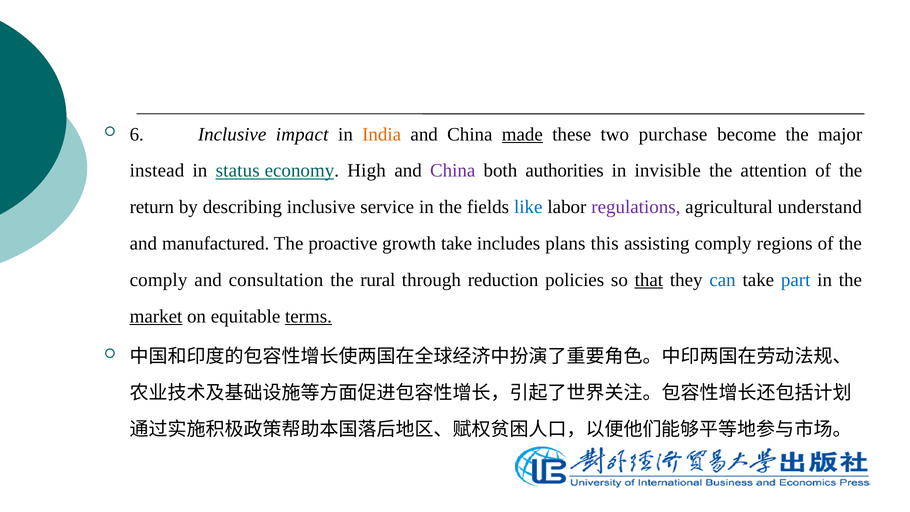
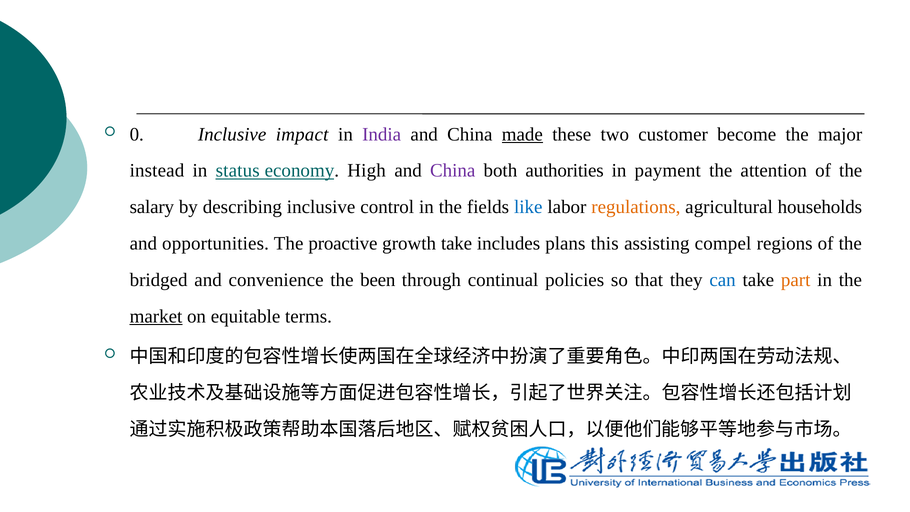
6: 6 -> 0 (137, 134)
India colour: orange -> purple (382, 134)
purchase: purchase -> customer (673, 134)
invisible: invisible -> payment (668, 171)
return: return -> salary (152, 207)
service: service -> control (387, 207)
regulations colour: purple -> orange (636, 207)
understand: understand -> households (820, 207)
manufactured: manufactured -> opportunities (216, 243)
assisting comply: comply -> compel (723, 243)
comply: comply -> bridged (159, 280)
consultation: consultation -> convenience (276, 280)
rural: rural -> been (378, 280)
reduction: reduction -> continual (503, 280)
that underline: present -> none (649, 280)
part colour: blue -> orange (796, 280)
terms underline: present -> none (308, 316)
